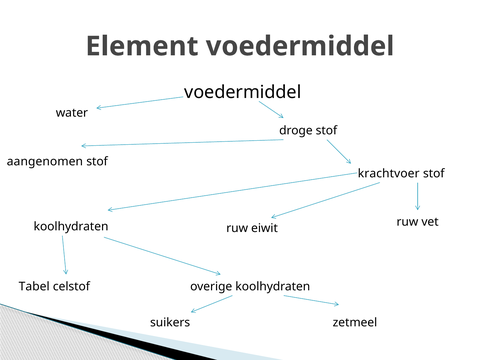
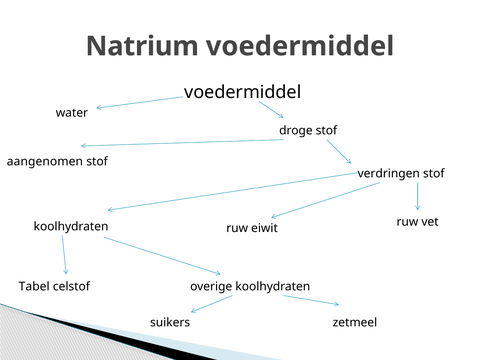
Element: Element -> Natrium (142, 46)
krachtvoer: krachtvoer -> verdringen (389, 174)
